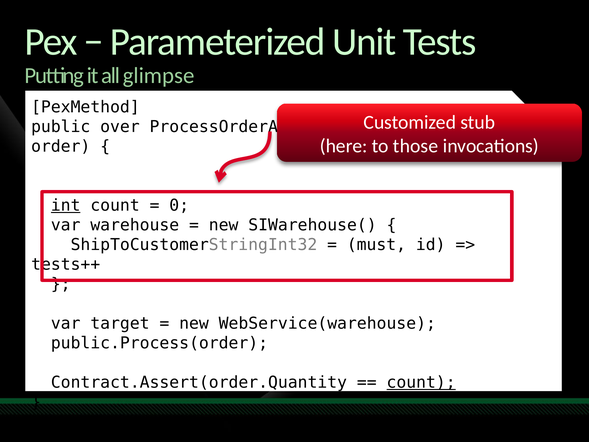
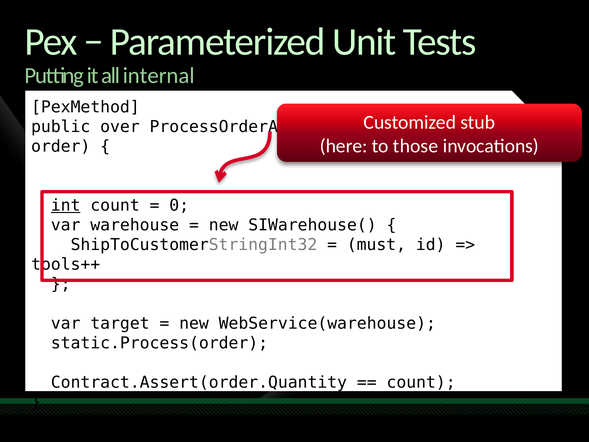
glimpse: glimpse -> internal (159, 76)
tests++: tests++ -> tools++ (66, 264)
public.Process(order: public.Process(order -> static.Process(order (159, 343)
count underline: present -> none (421, 382)
